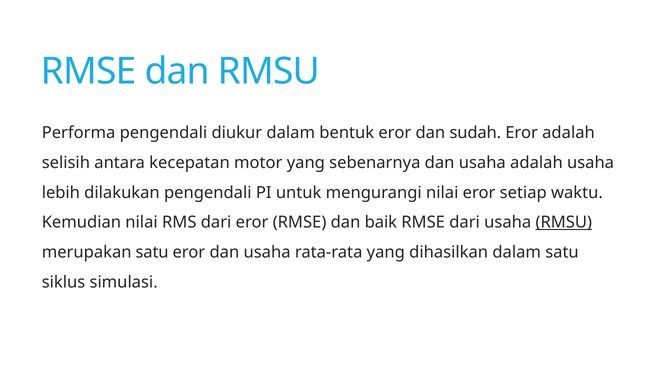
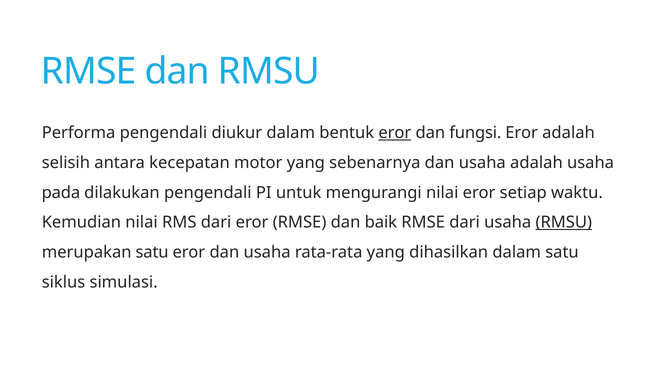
eror underline: none -> present (395, 133)
sudah: sudah -> fungsi (475, 133)
lebih: lebih -> pada (61, 193)
